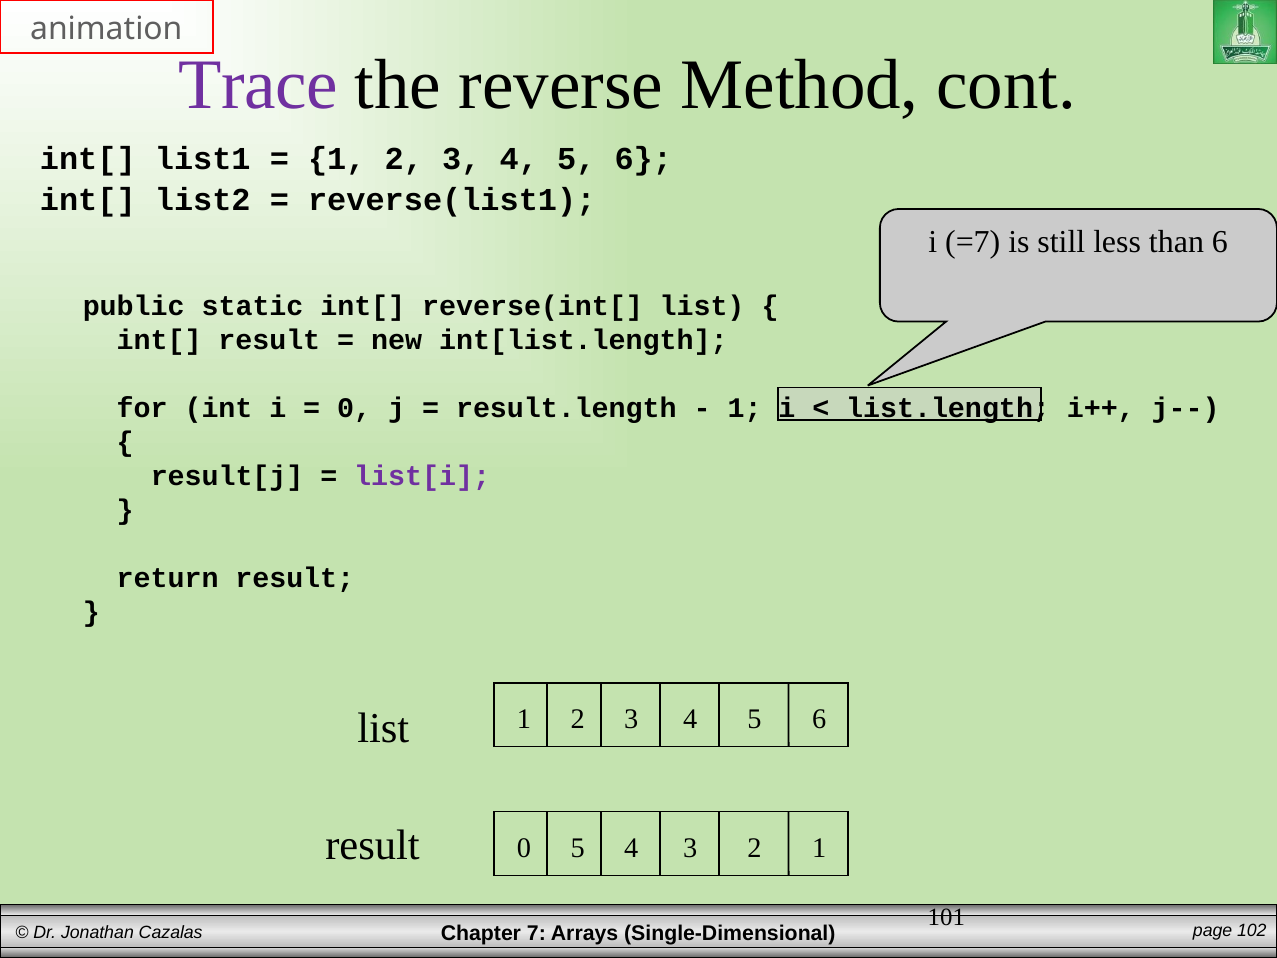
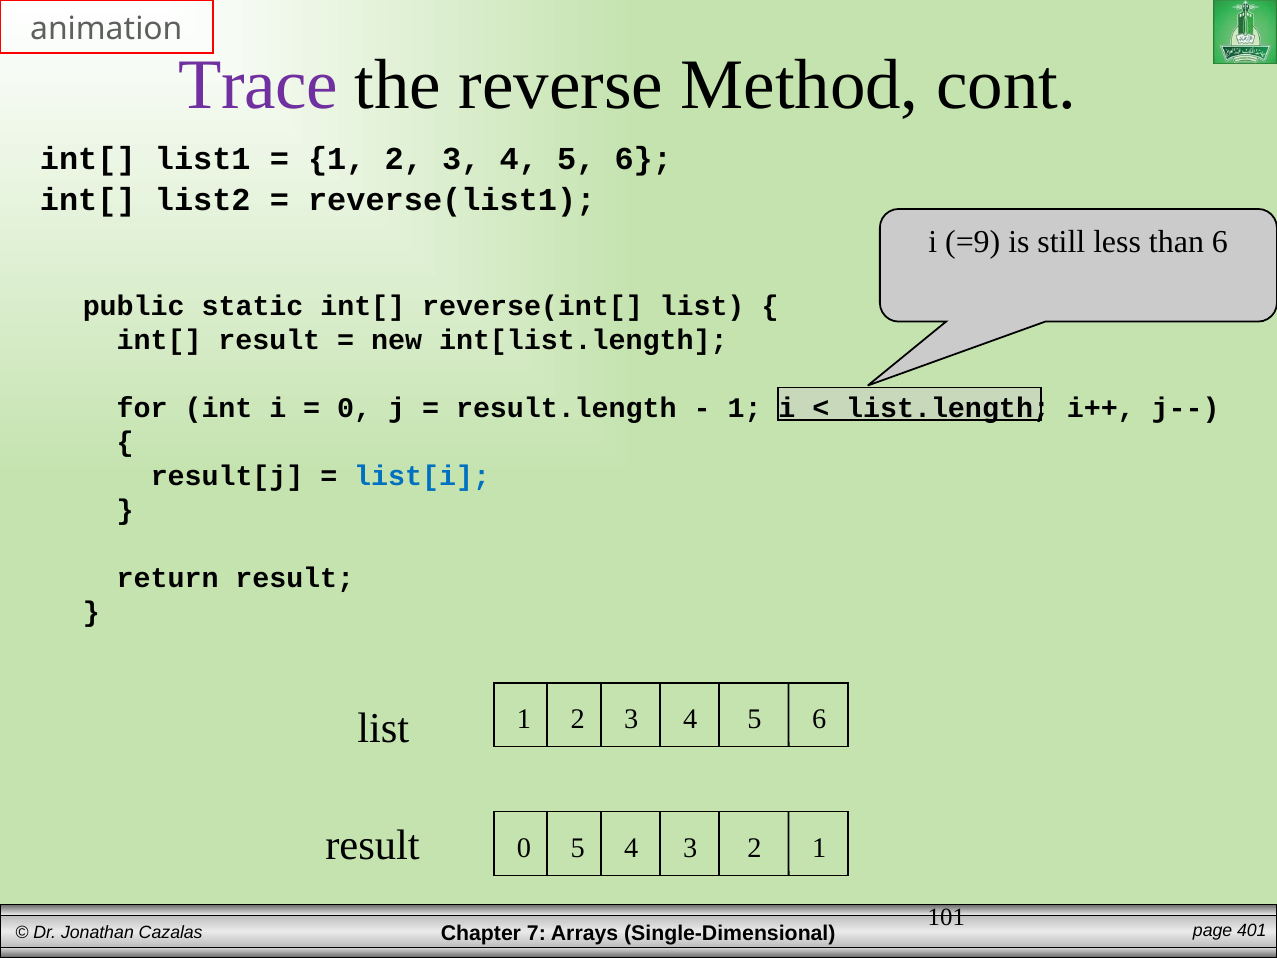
=7: =7 -> =9 (973, 242)
list[i colour: purple -> blue (422, 476)
102: 102 -> 401 (1252, 931)
